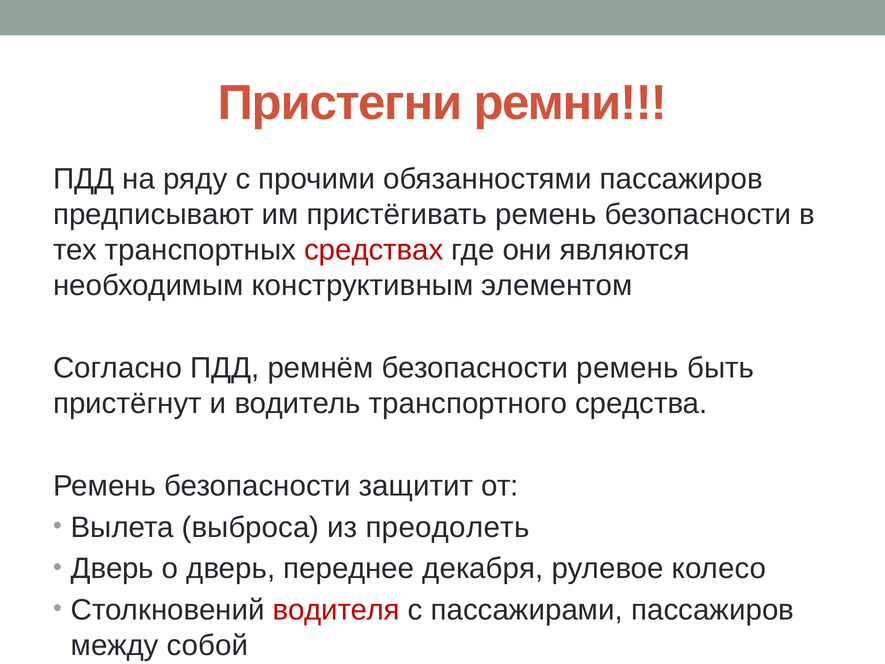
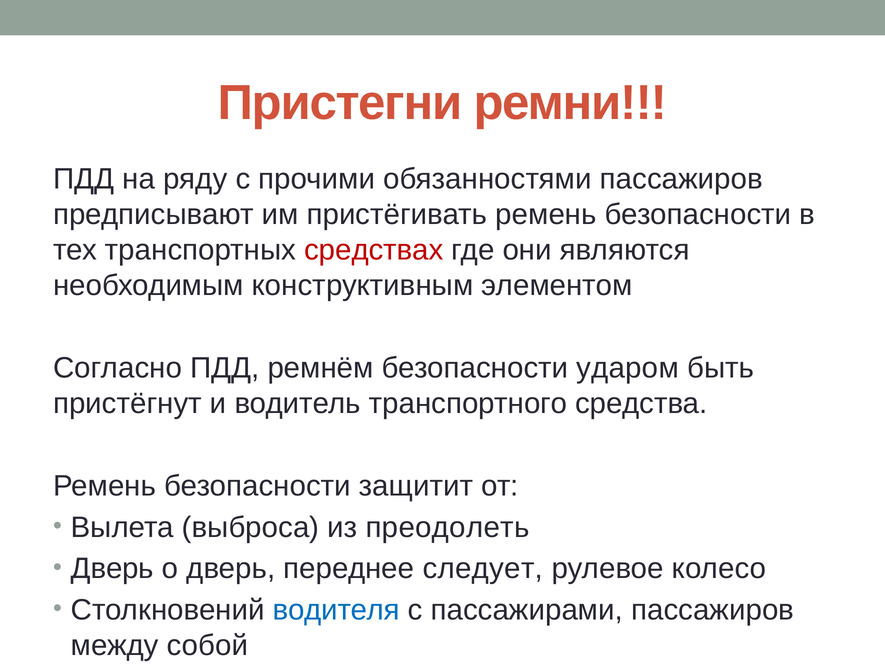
безопасности ремень: ремень -> ударом (628, 368)
декабря: декабря -> следует (483, 568)
водителя colour: red -> blue (336, 610)
